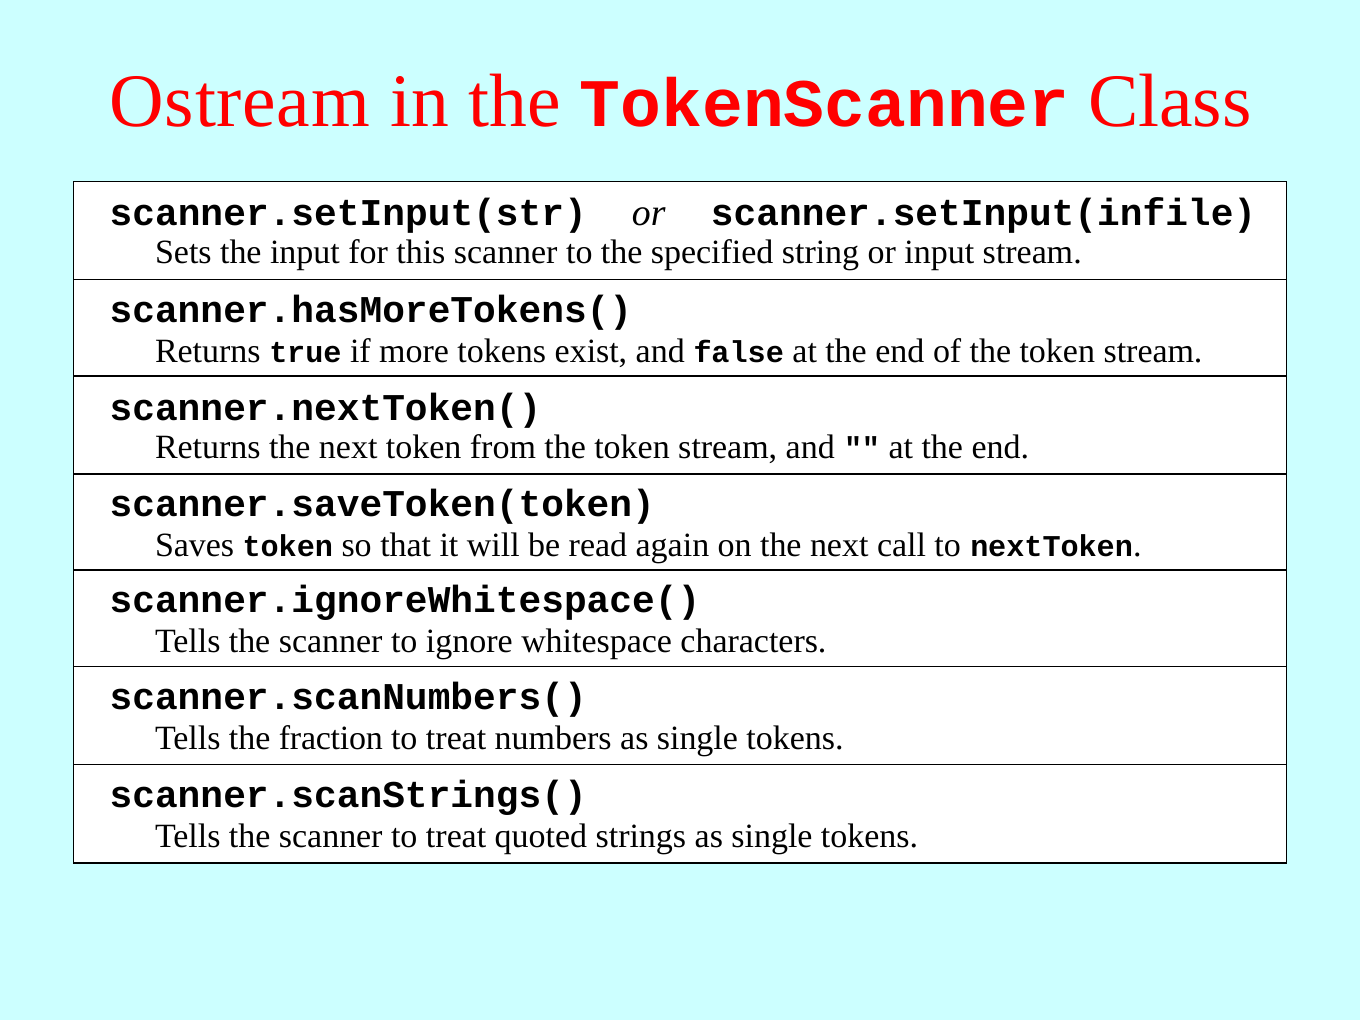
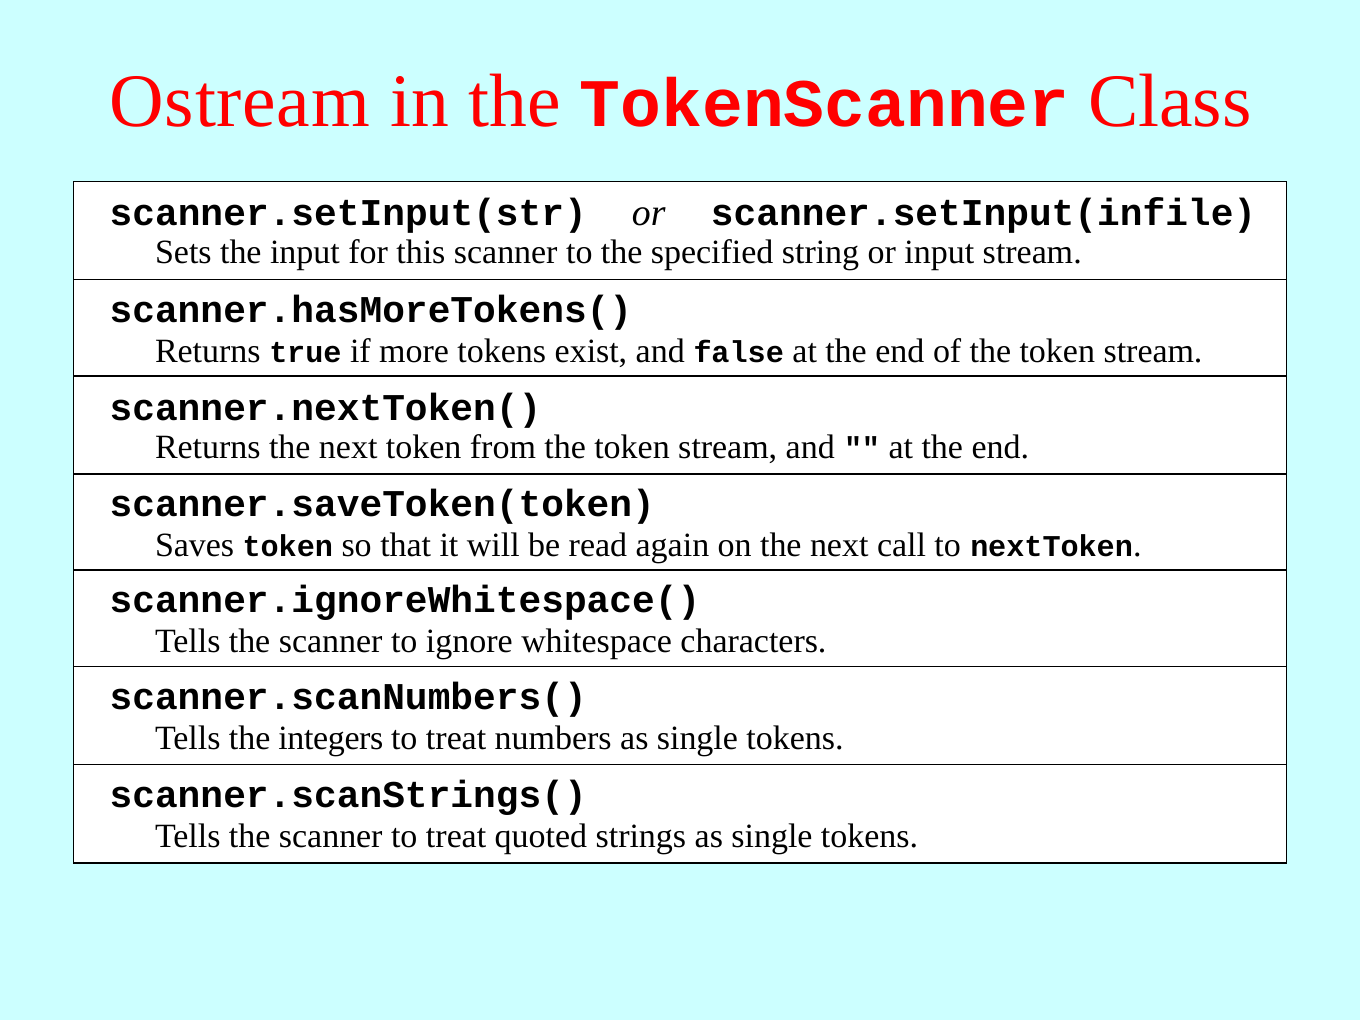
fraction: fraction -> integers (331, 738)
